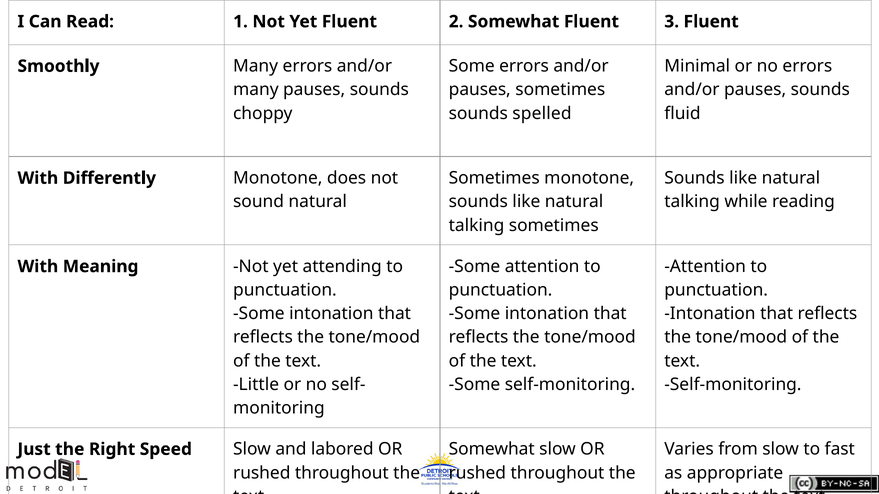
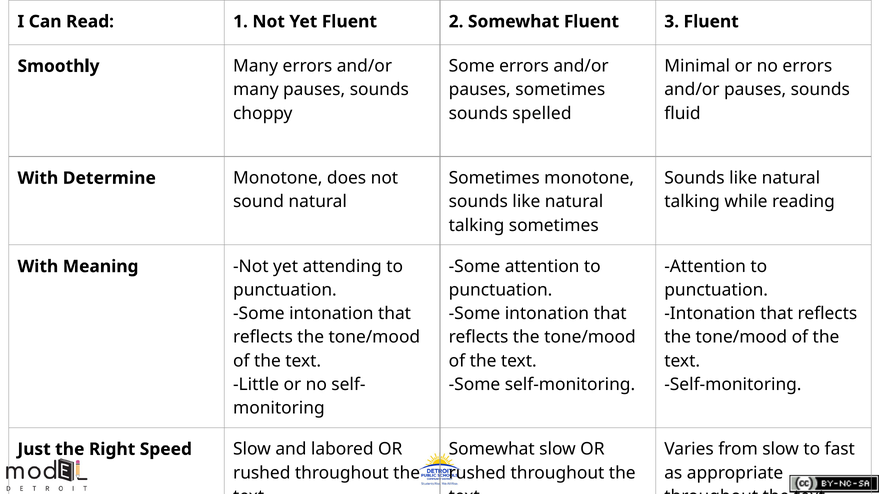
Differently: Differently -> Determine (109, 178)
